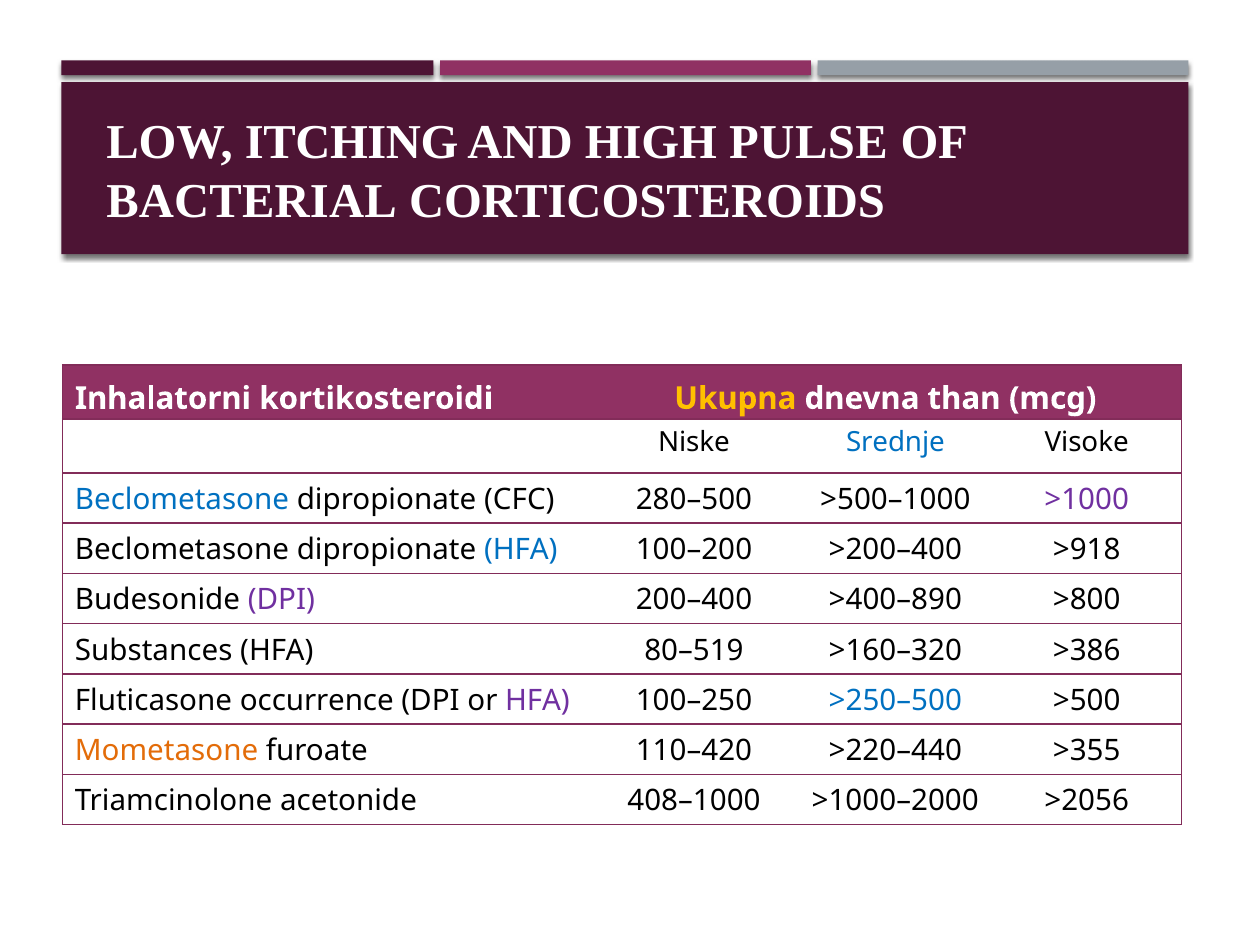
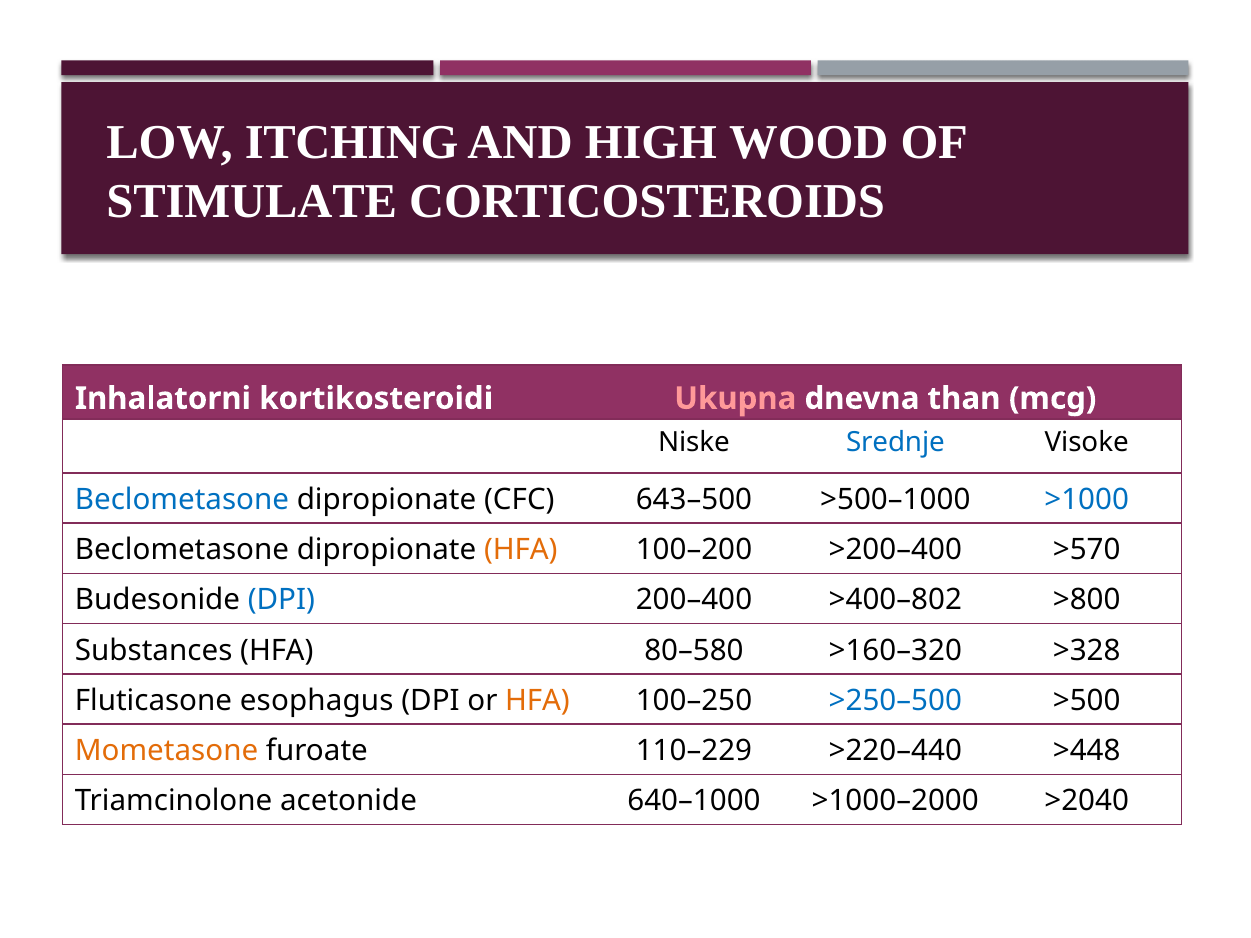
PULSE: PULSE -> WOOD (809, 143)
BACTERIAL: BACTERIAL -> STIMULATE (252, 201)
Ukupna colour: yellow -> pink (735, 399)
280–500: 280–500 -> 643–500 (694, 500)
>1000 colour: purple -> blue (1087, 500)
HFA colour: blue -> orange (521, 550)
>918: >918 -> >570 (1087, 550)
DPI colour: purple -> blue (281, 600)
>400–890: >400–890 -> >400–802 (895, 600)
80–519: 80–519 -> 80–580 (694, 651)
>386: >386 -> >328 (1087, 651)
occurrence: occurrence -> esophagus (317, 701)
HFA colour: purple -> orange (537, 701)
110–420: 110–420 -> 110–229 (694, 751)
>355: >355 -> >448 (1087, 751)
408–1000: 408–1000 -> 640–1000 (694, 801)
>2056: >2056 -> >2040 (1087, 801)
